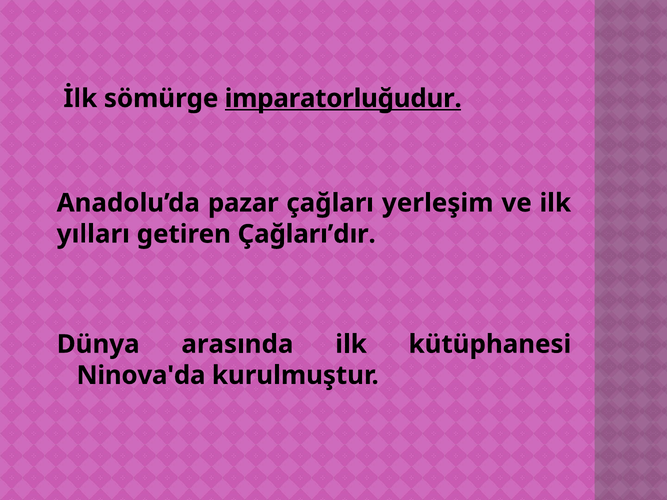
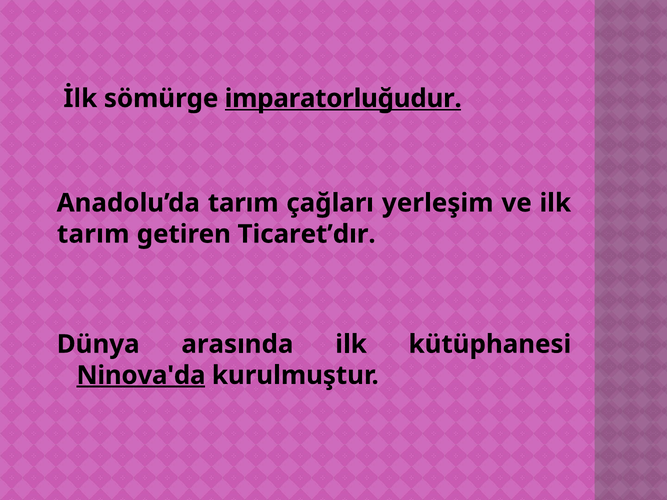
Anadolu’da pazar: pazar -> tarım (243, 203)
yılları: yılları -> tarım (93, 234)
Çağları’dır: Çağları’dır -> Ticaret’dır (307, 234)
Ninova'da underline: none -> present (141, 376)
